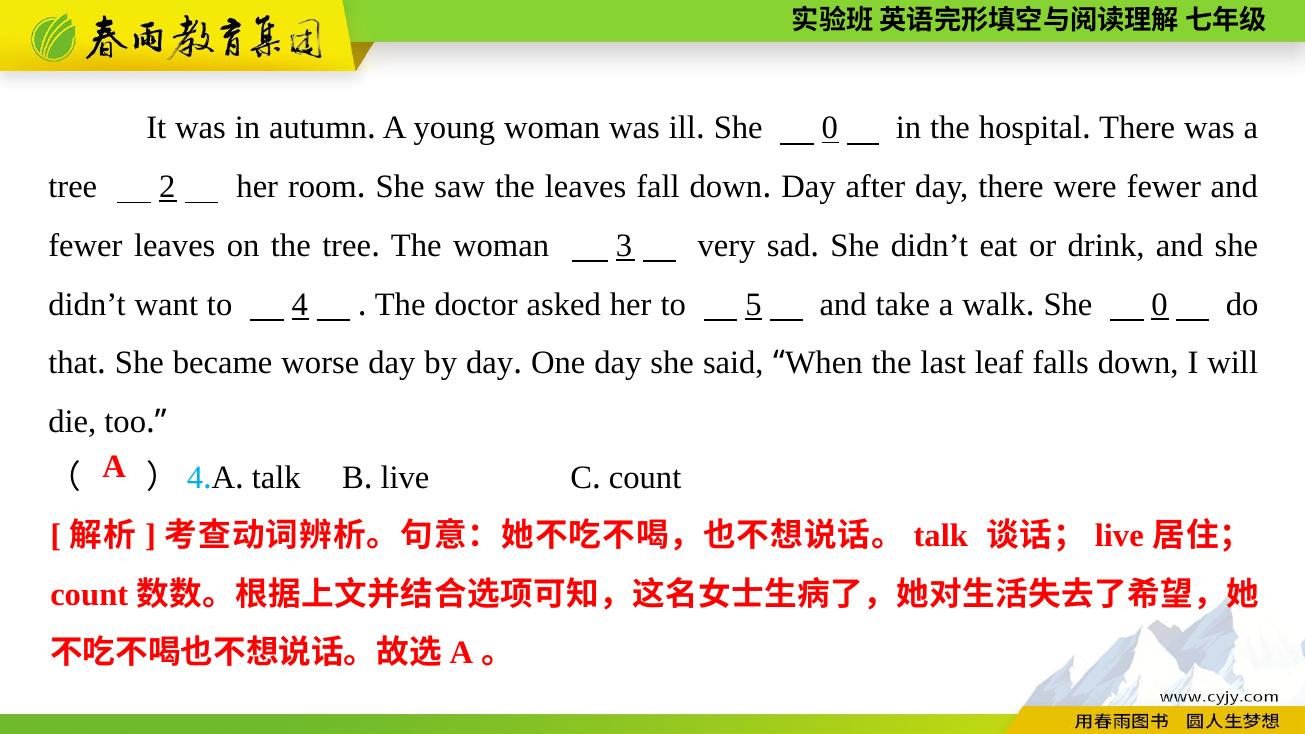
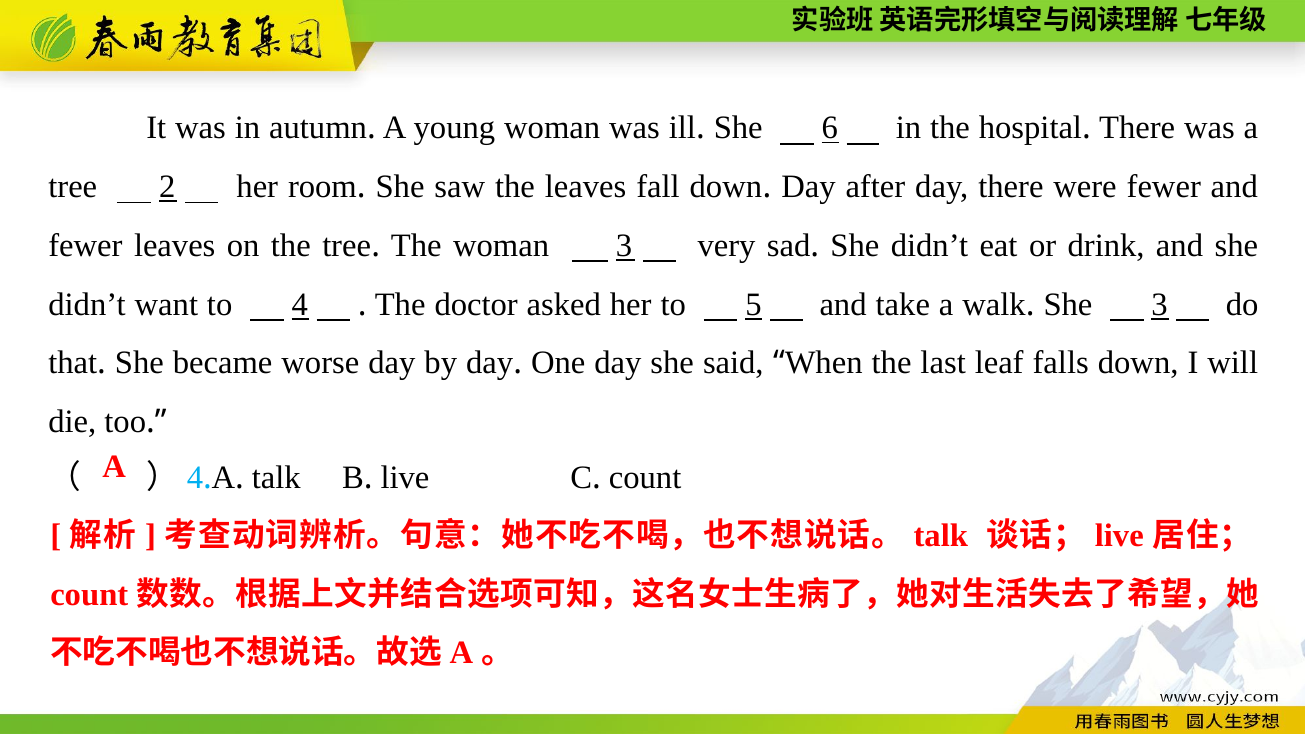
0: 0 -> 6 (830, 128)
0: 0 -> 3 (1160, 304)
